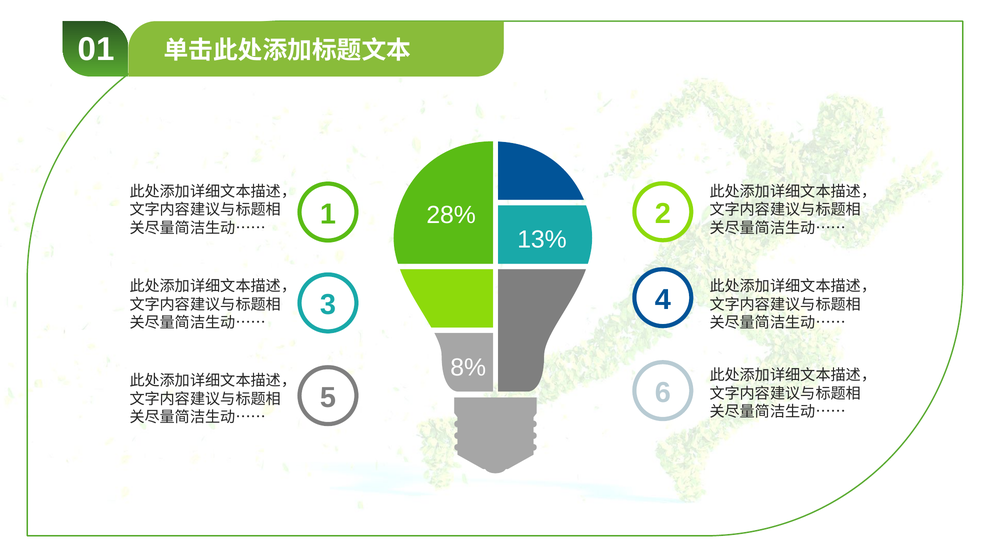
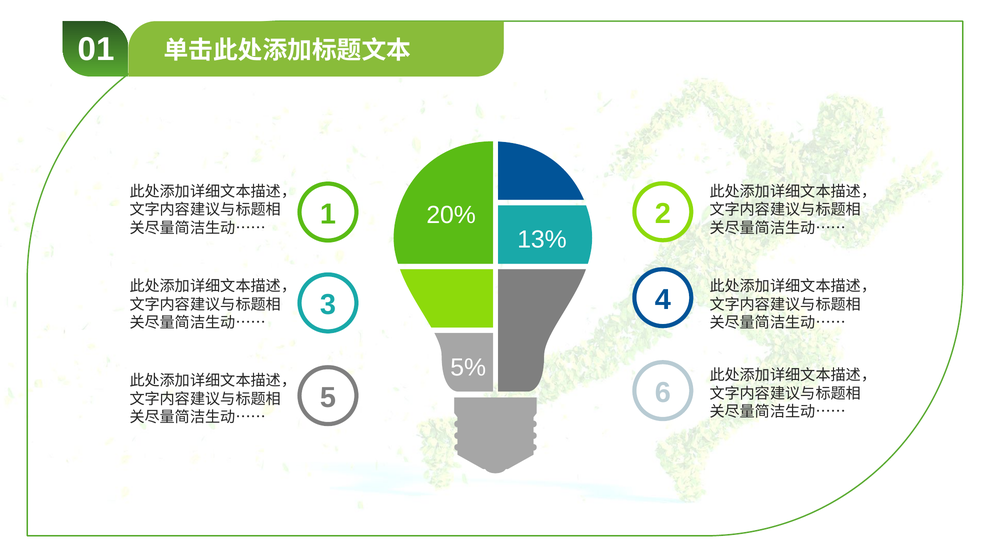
28%: 28% -> 20% (451, 215)
8%: 8% -> 5% (468, 368)
